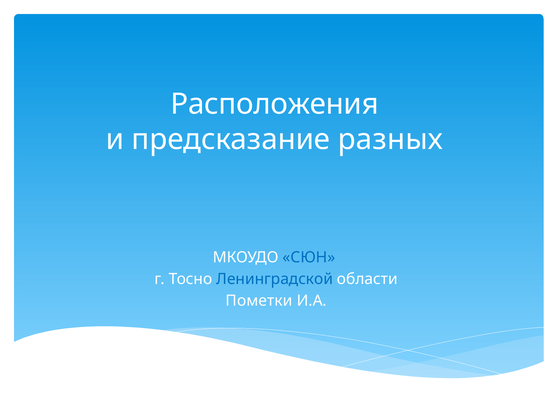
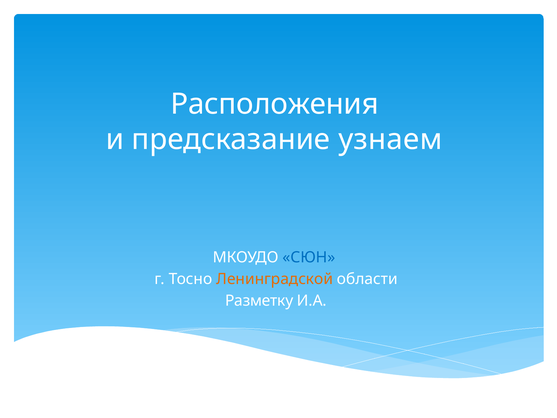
разных: разных -> узнаем (390, 139)
Ленинградской colour: blue -> orange (275, 279)
Пометки: Пометки -> Разметку (259, 300)
